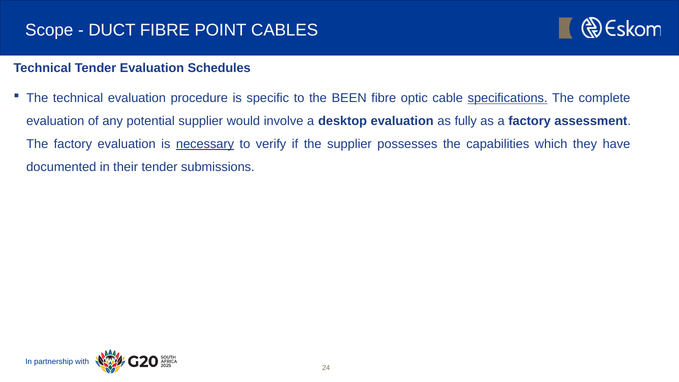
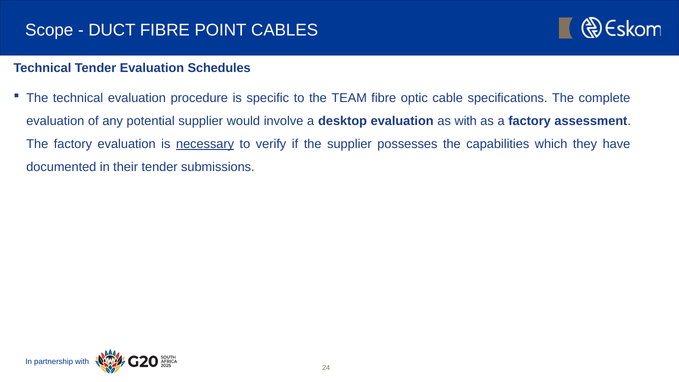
BEEN: BEEN -> TEAM (349, 98)
specifications underline: present -> none (508, 98)
as fully: fully -> with (466, 121)
